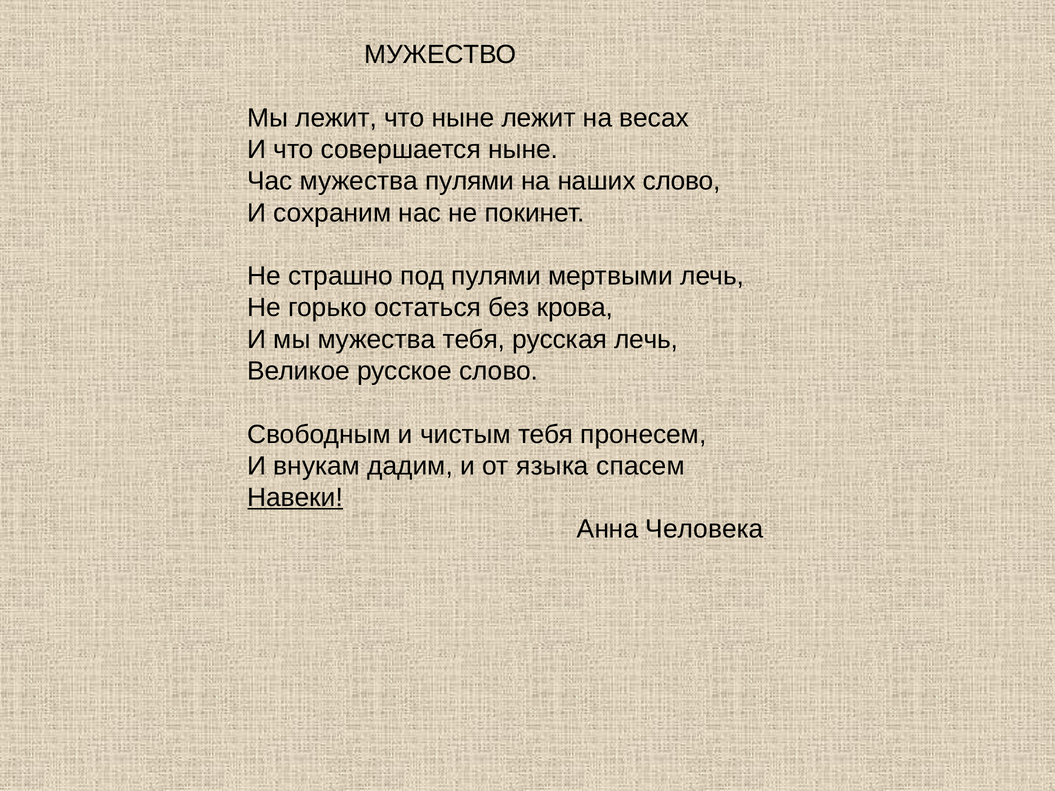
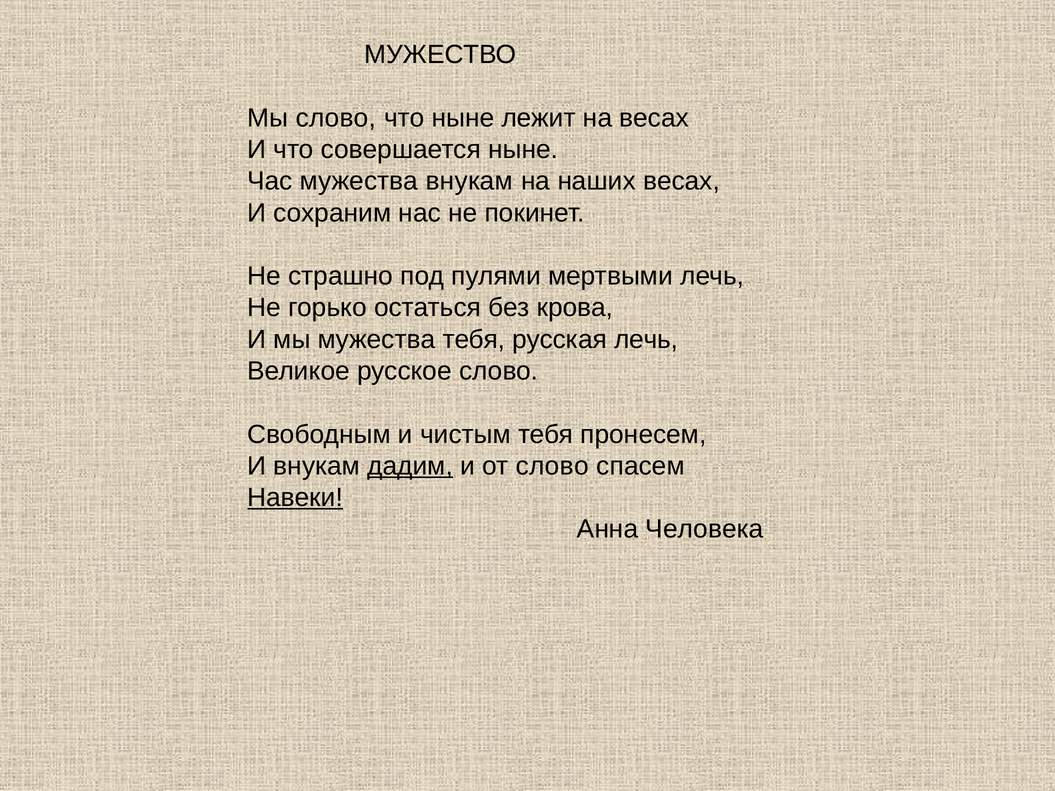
Мы лежит: лежит -> слово (336, 118)
мужества пулями: пулями -> внукам (469, 181)
наших слово: слово -> весах (682, 181)
дадим underline: none -> present (410, 466)
от языка: языка -> слово (552, 466)
